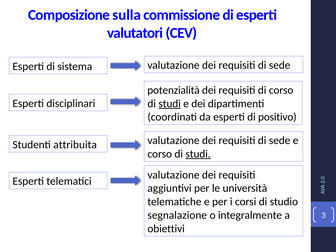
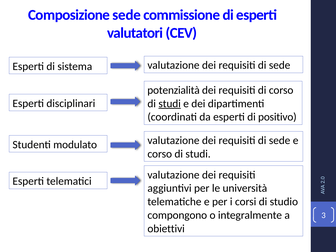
Composizione sulla: sulla -> sede (127, 15)
attribuita: attribuita -> modulato (75, 145)
studi underline: present -> none (198, 154)
segnalazione: segnalazione -> compongono (177, 215)
